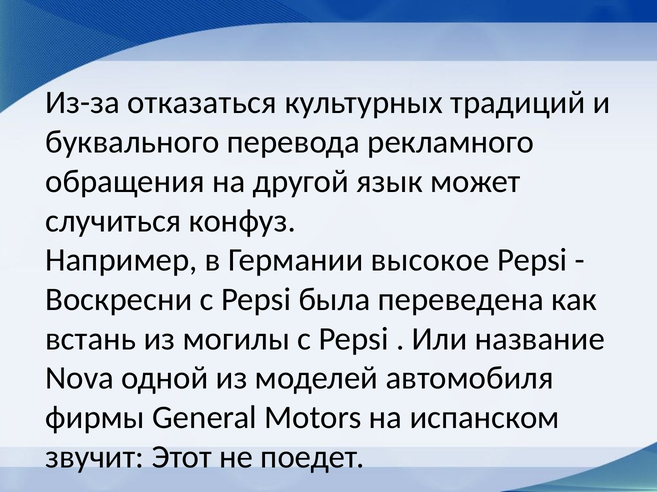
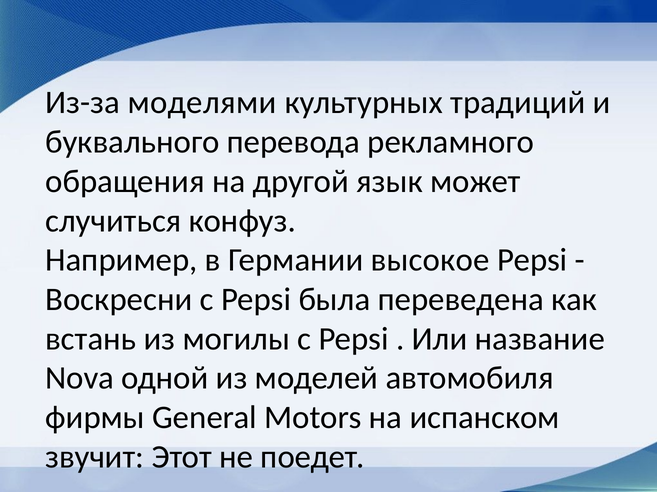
отказаться: отказаться -> моделями (202, 103)
